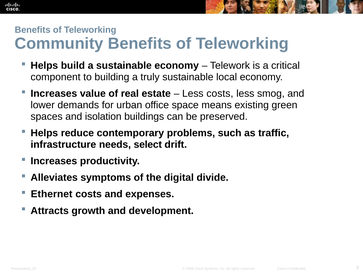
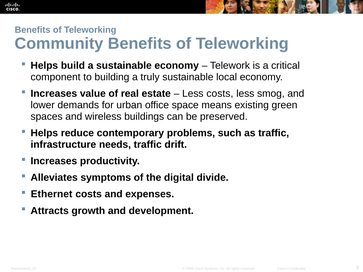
isolation: isolation -> wireless (103, 117)
needs select: select -> traffic (148, 145)
